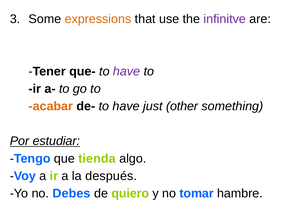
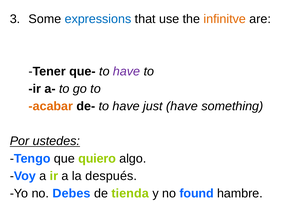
expressions colour: orange -> blue (98, 19)
infinitve colour: purple -> orange (225, 19)
just other: other -> have (182, 107)
estudiar: estudiar -> ustedes (56, 142)
tienda: tienda -> quiero (97, 159)
quiero: quiero -> tienda (130, 194)
tomar: tomar -> found (197, 194)
